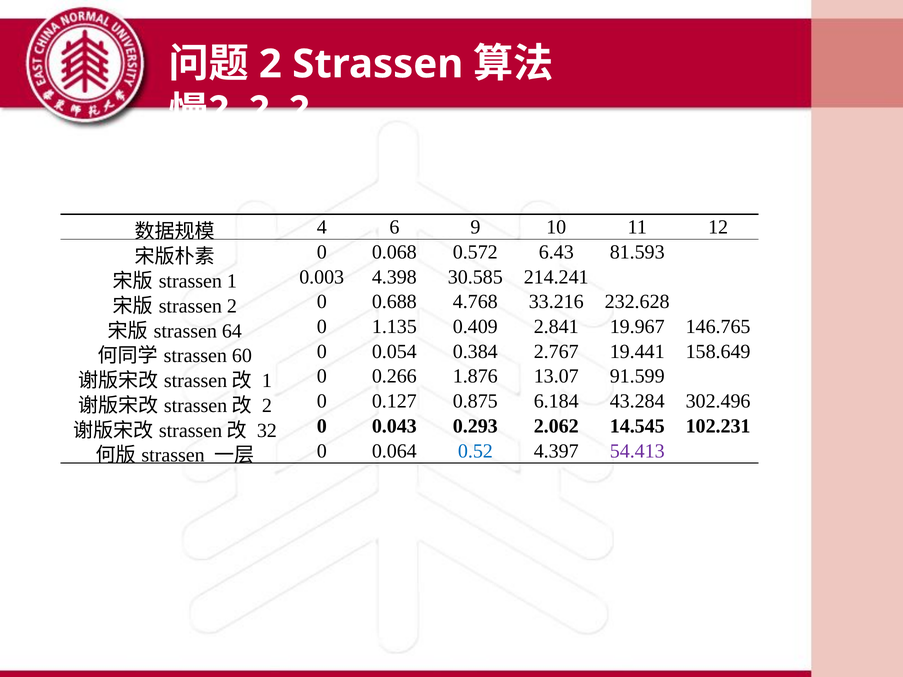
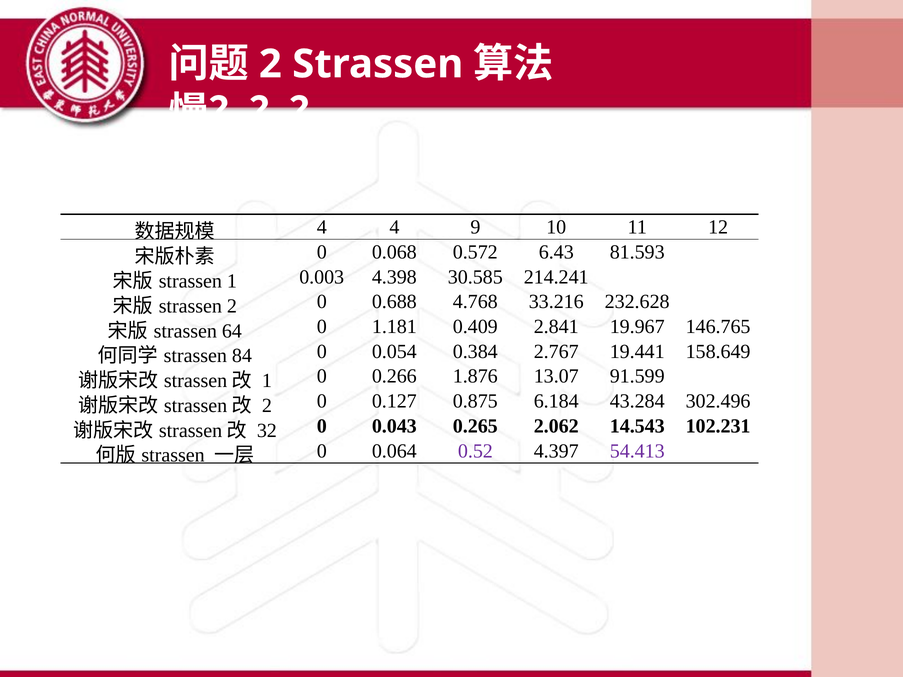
4 6: 6 -> 4 (394, 227)
1.135: 1.135 -> 1.181 (394, 327)
60: 60 -> 84 (242, 356)
0.293: 0.293 -> 0.265 (475, 426)
14.545: 14.545 -> 14.543 (637, 426)
0.52 colour: blue -> purple (475, 451)
